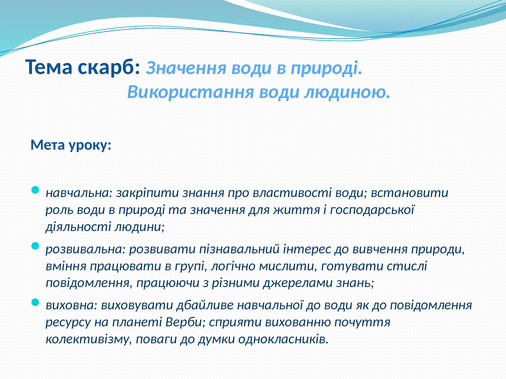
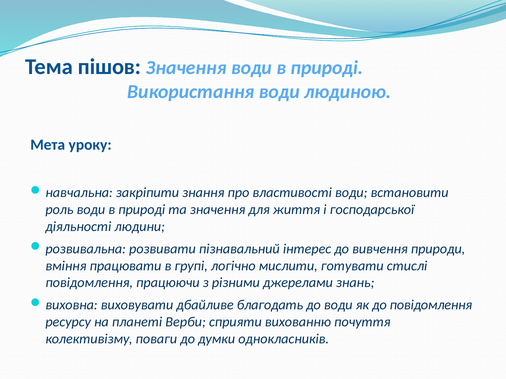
скарб: скарб -> пішов (109, 67)
навчальної: навчальної -> благодать (270, 305)
